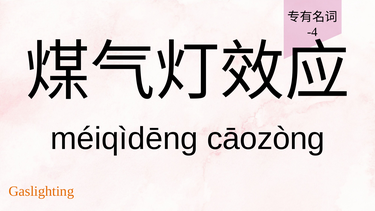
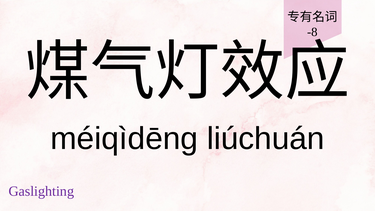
-4: -4 -> -8 (312, 32)
cāozòng: cāozòng -> liúchuán (266, 139)
Gaslighting colour: orange -> purple (41, 191)
